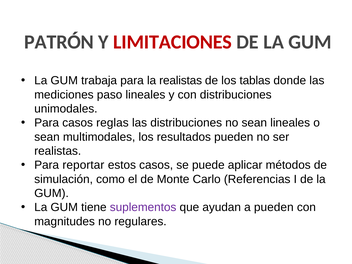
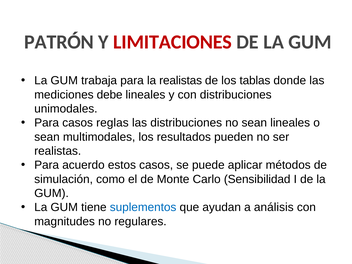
paso: paso -> debe (110, 95)
reportar: reportar -> acuerdo (83, 165)
Referencias: Referencias -> Sensibilidad (257, 179)
suplementos colour: purple -> blue (143, 207)
a pueden: pueden -> análisis (274, 207)
